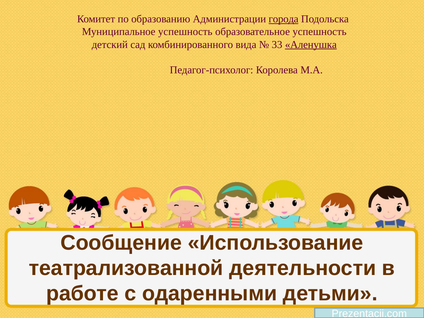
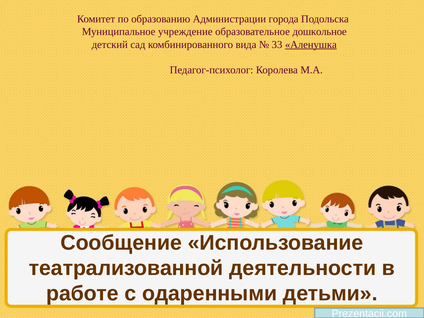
города underline: present -> none (284, 19)
Муниципальное успешность: успешность -> учреждение (185, 32)
образовательное успешность: успешность -> дошкольное (320, 32)
